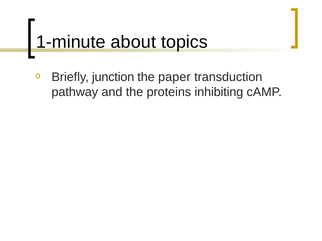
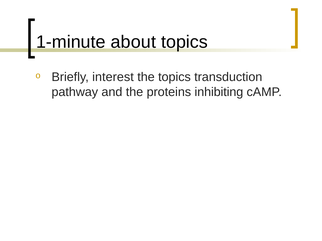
junction: junction -> interest (113, 77)
the paper: paper -> topics (174, 77)
